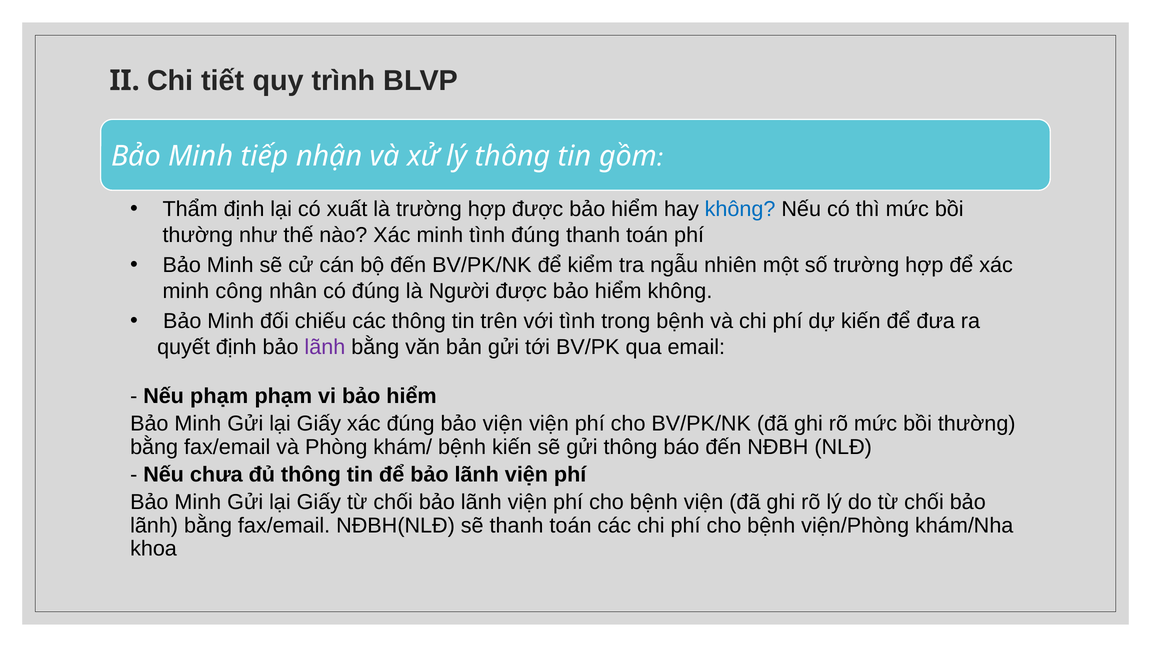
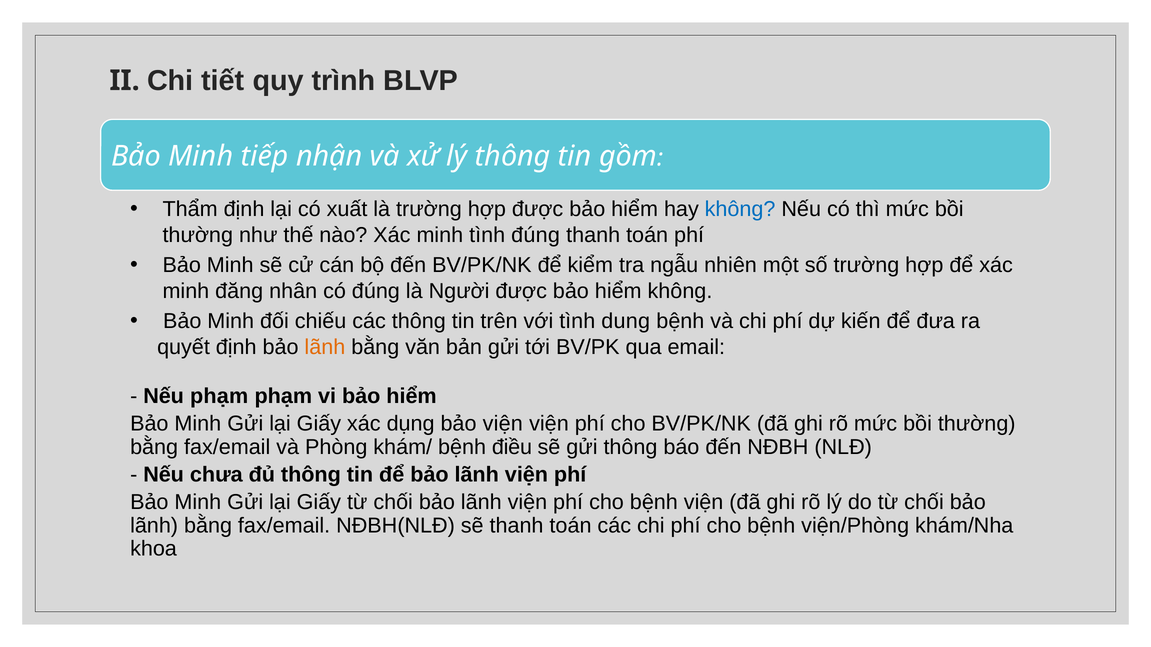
công: công -> đăng (239, 291)
trong: trong -> dung (626, 322)
lãnh colour: purple -> orange (325, 347)
xác đúng: đúng -> dụng (411, 424)
bệnh kiến: kiến -> điều (512, 447)
